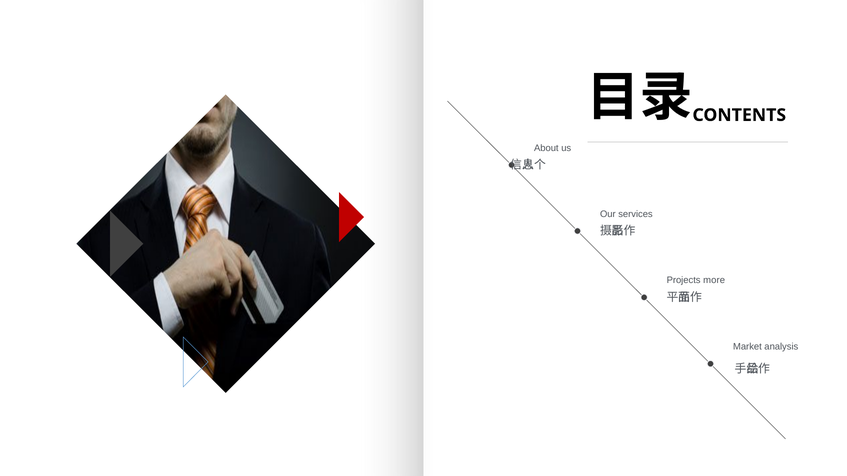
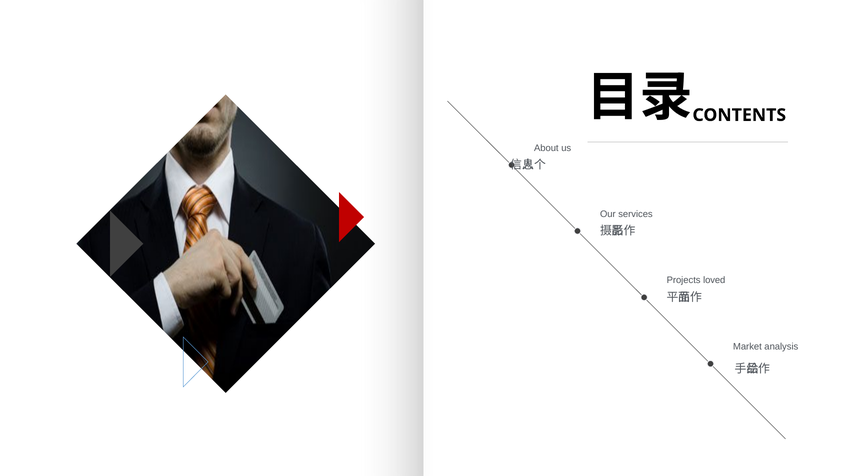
more: more -> loved (714, 281)
